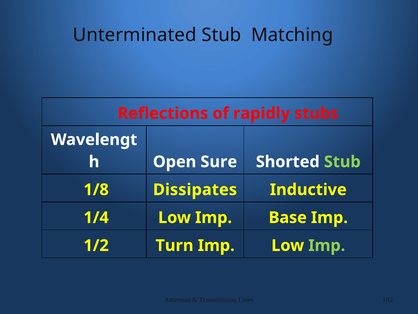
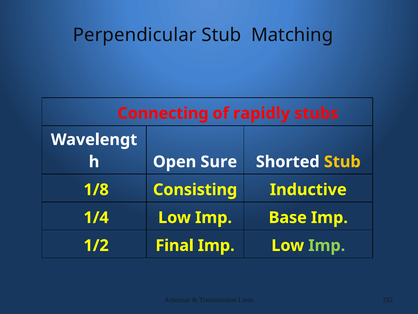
Unterminated: Unterminated -> Perpendicular (135, 35)
Reflections: Reflections -> Connecting (163, 113)
Stub colour: light green -> yellow (342, 162)
Dissipates: Dissipates -> Consisting (195, 189)
Turn: Turn -> Final (175, 245)
